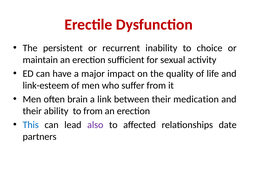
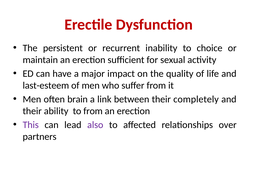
link-esteem: link-esteem -> last-esteem (46, 86)
medication: medication -> completely (196, 100)
This colour: blue -> purple (31, 125)
date: date -> over (228, 125)
